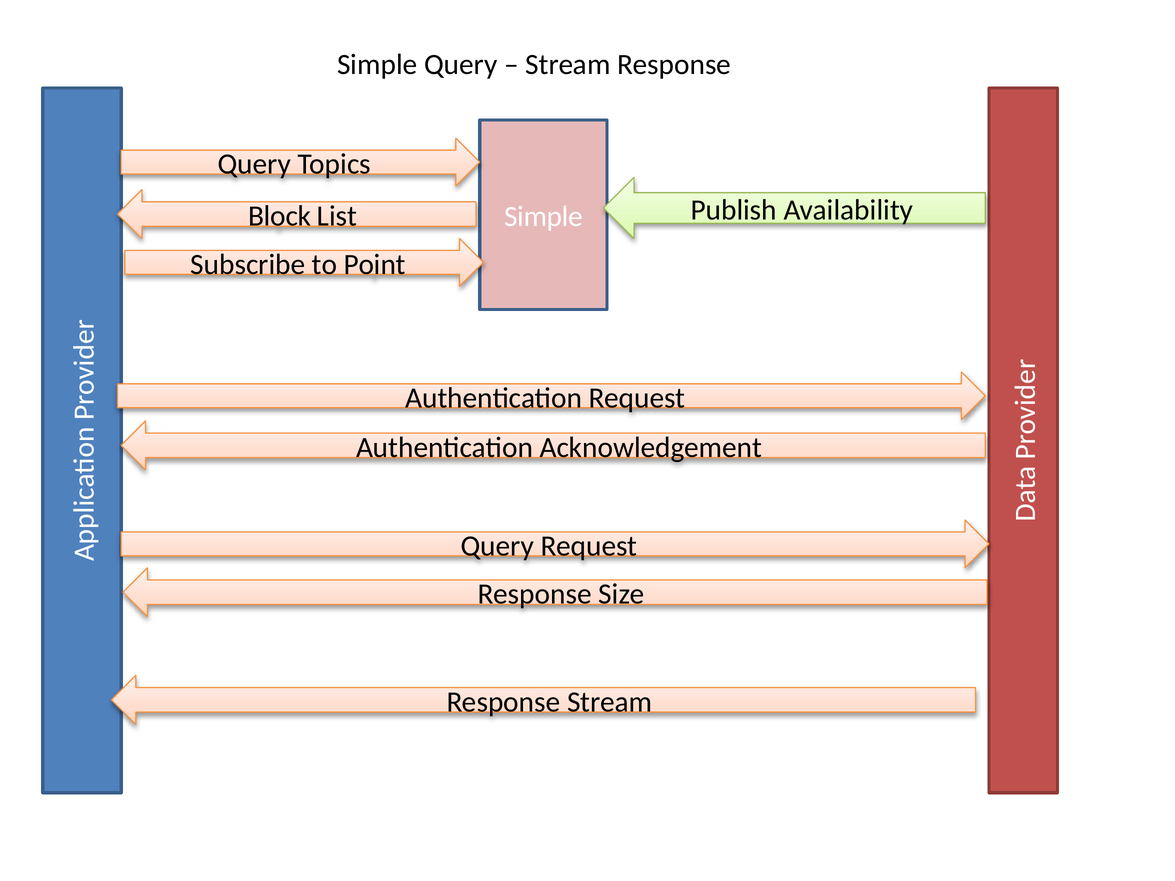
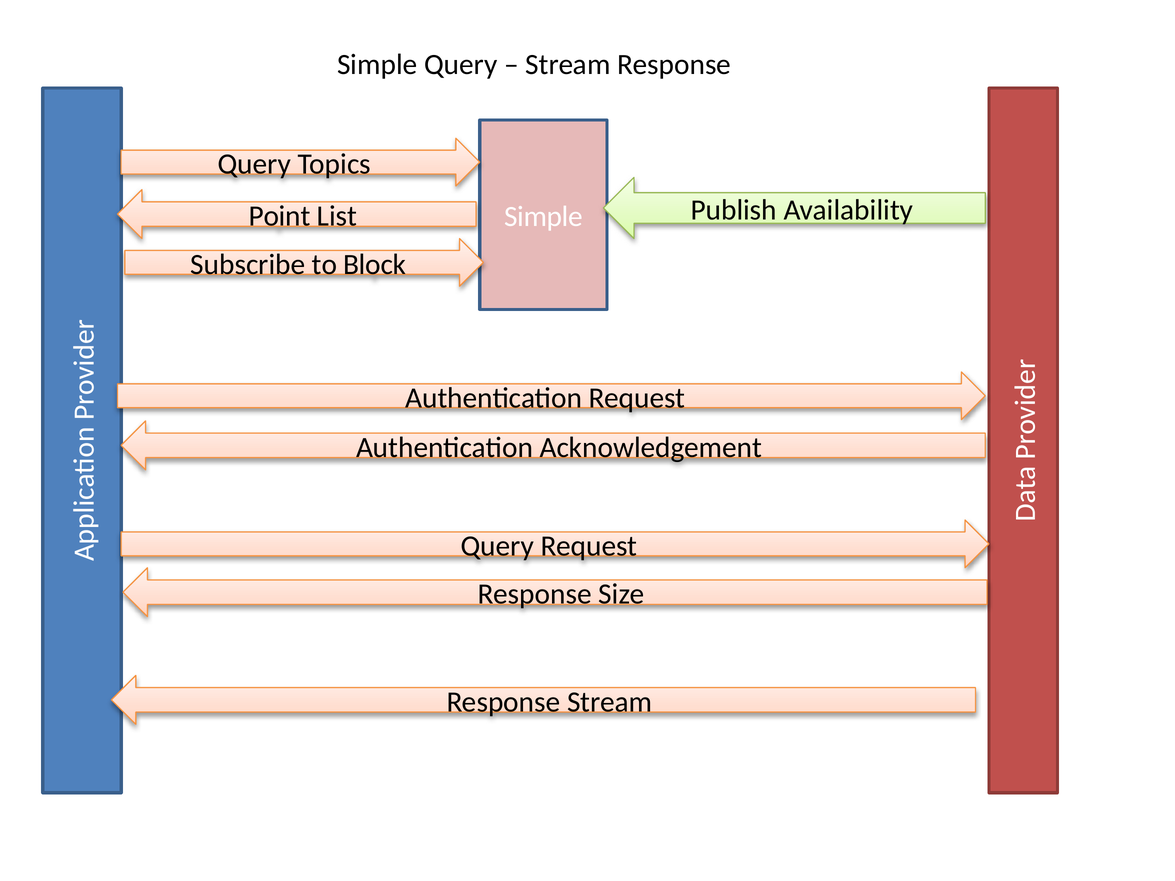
Block: Block -> Point (280, 216)
Point: Point -> Block (375, 265)
